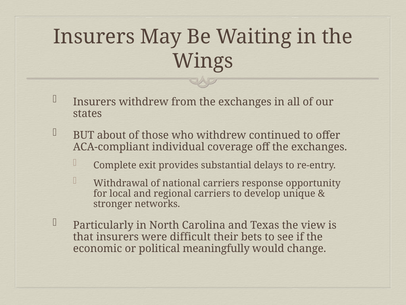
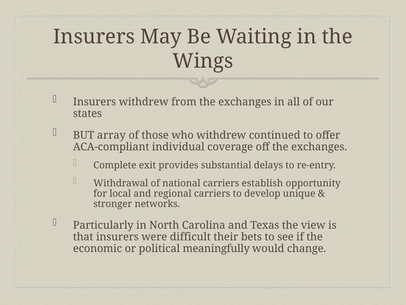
about: about -> array (111, 135)
response: response -> establish (262, 183)
